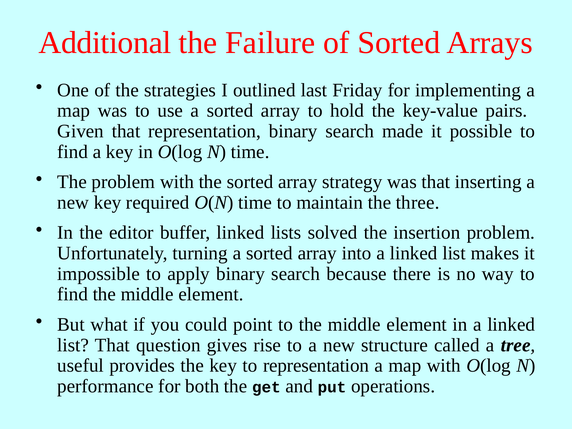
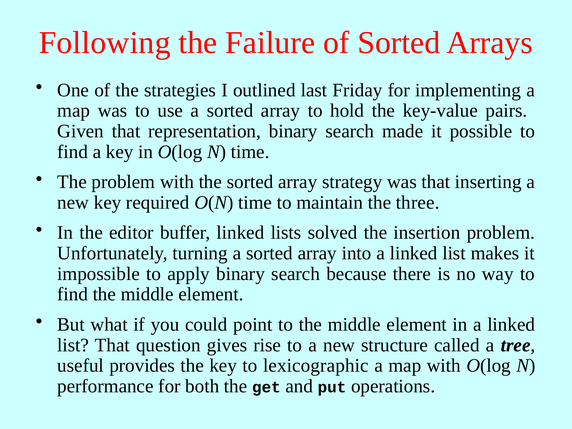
Additional: Additional -> Following (105, 43)
to representation: representation -> lexicographic (316, 366)
